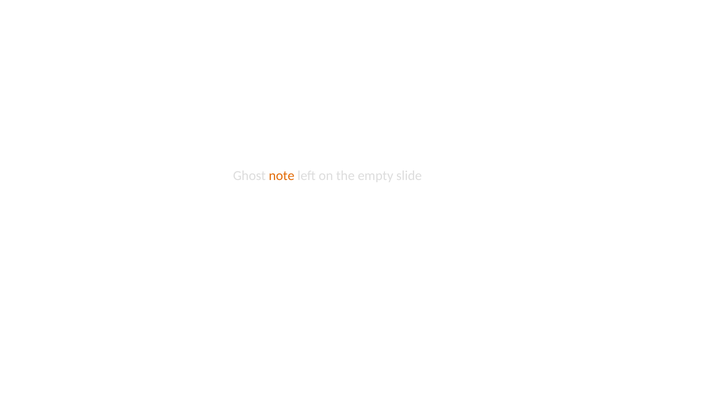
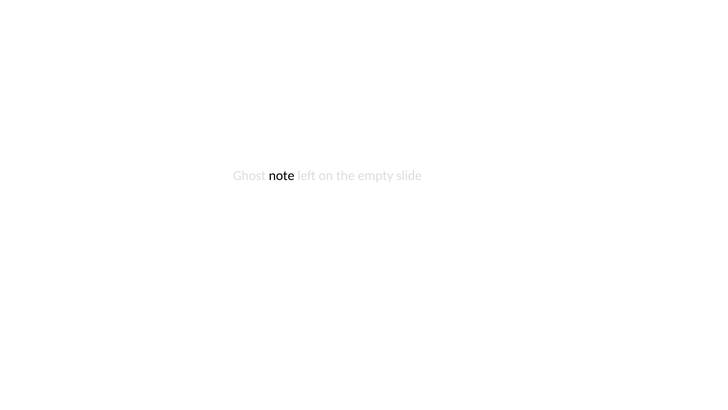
note colour: orange -> black (282, 176)
